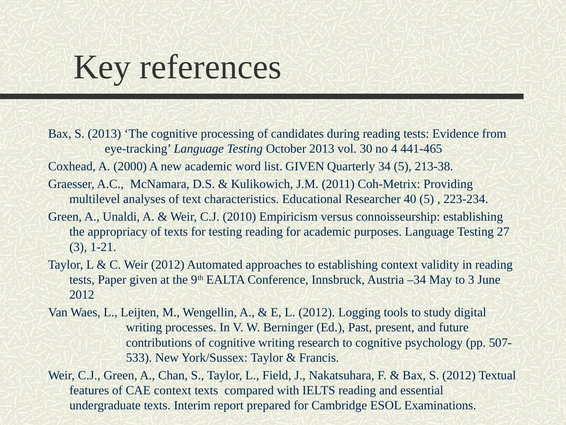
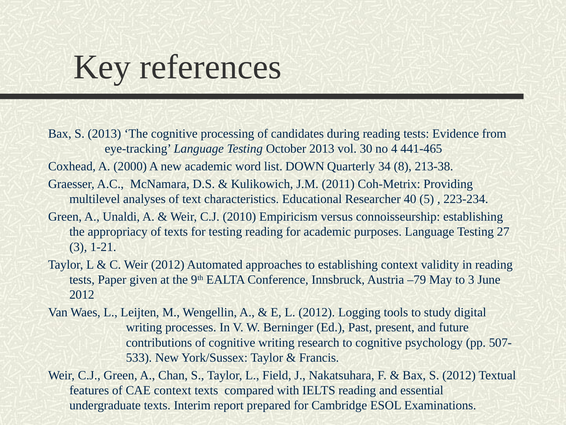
list GIVEN: GIVEN -> DOWN (305, 166)
34 5: 5 -> 8 (403, 166)
–34: –34 -> –79 (417, 279)
